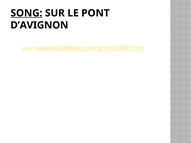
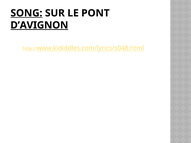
D’AVIGNON underline: none -> present (39, 25)
